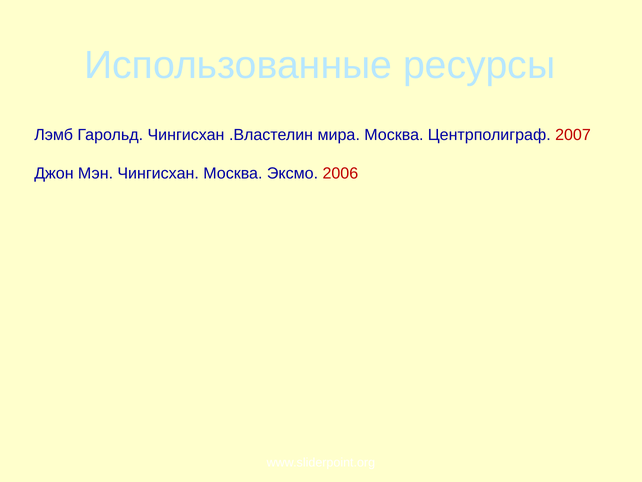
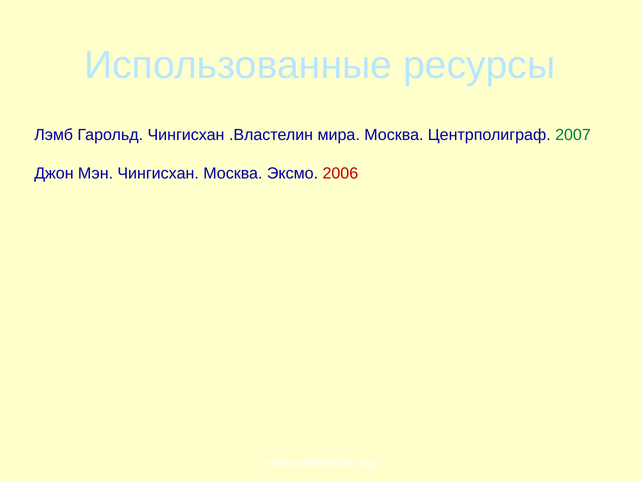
2007 colour: red -> green (573, 135)
